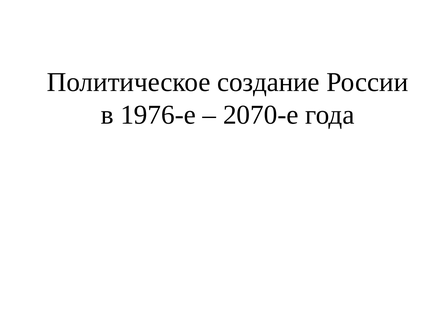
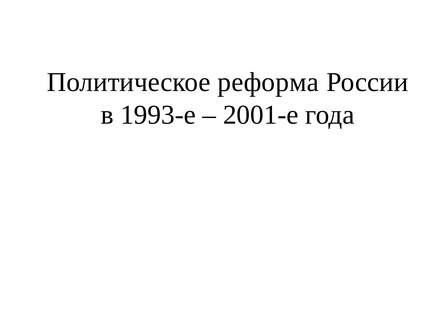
создание: создание -> реформа (268, 82)
1976-е: 1976-е -> 1993-е (158, 115)
2070-е: 2070-е -> 2001-е (261, 115)
